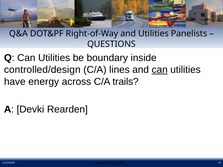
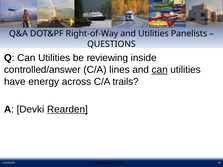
boundary: boundary -> reviewing (107, 58)
controlled/design: controlled/design -> controlled/answer (42, 70)
Rearden underline: none -> present (67, 109)
